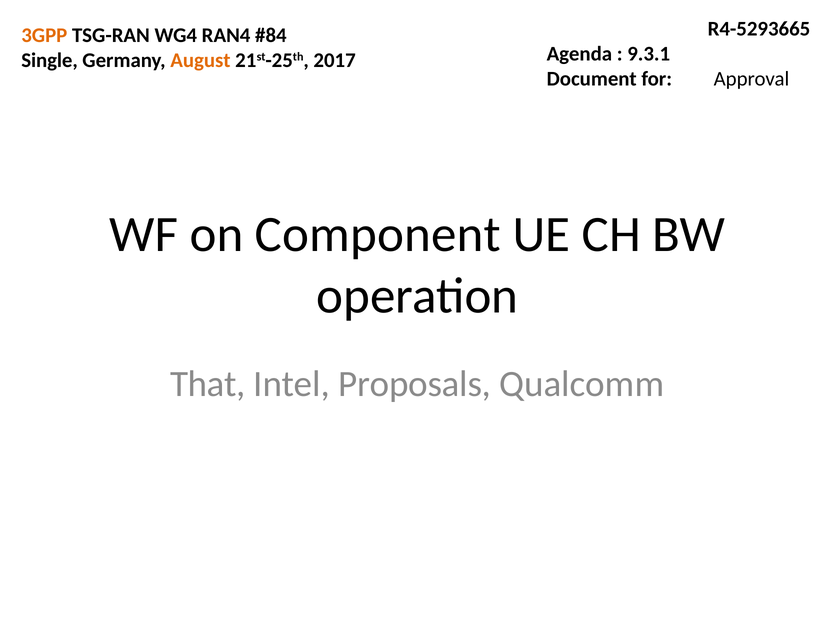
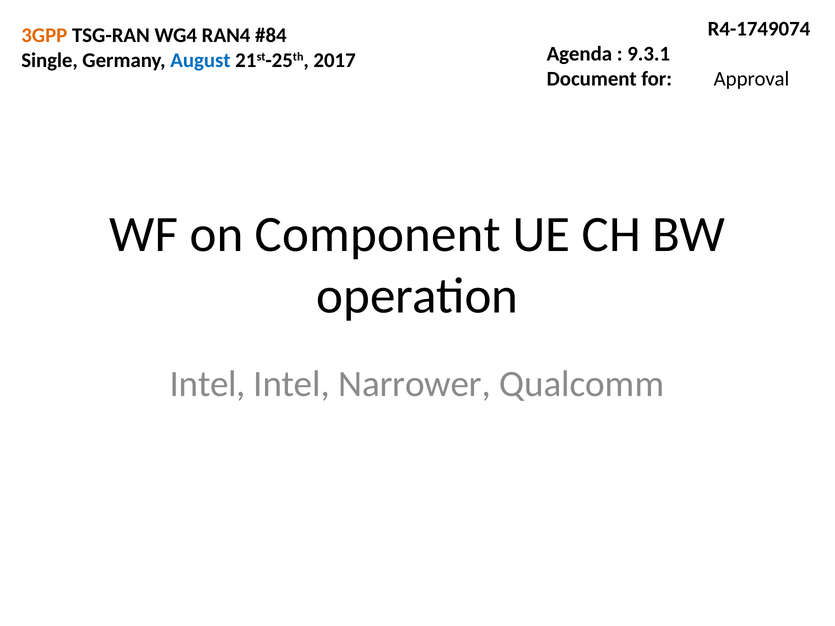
R4-5293665: R4-5293665 -> R4-1749074 (759, 29)
August colour: orange -> blue (200, 60)
That: That -> Intel (208, 384)
Proposals: Proposals -> Narrower (415, 384)
